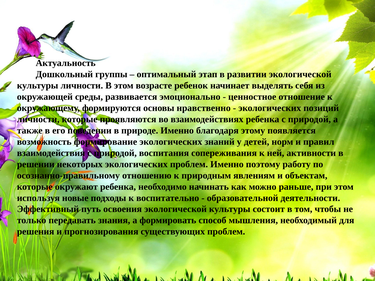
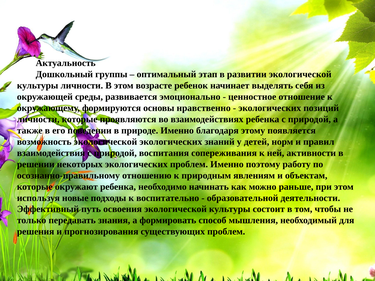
возможность формирование: формирование -> экологической (105, 142)
